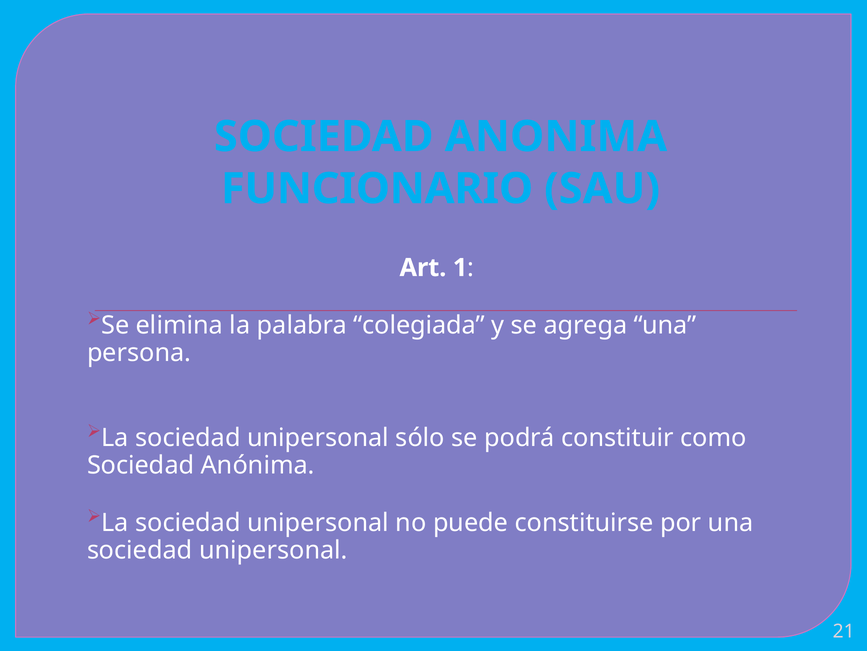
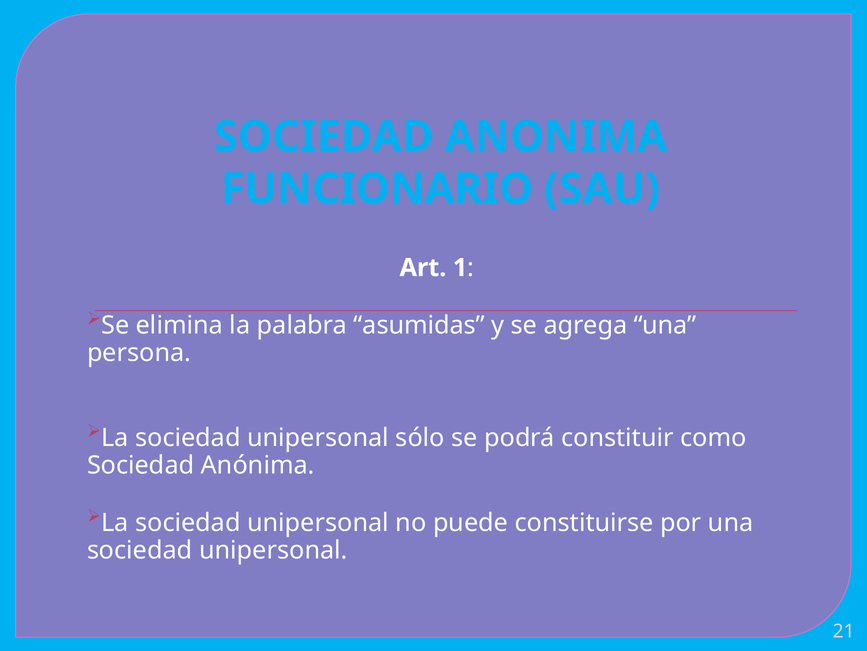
colegiada: colegiada -> asumidas (419, 325)
